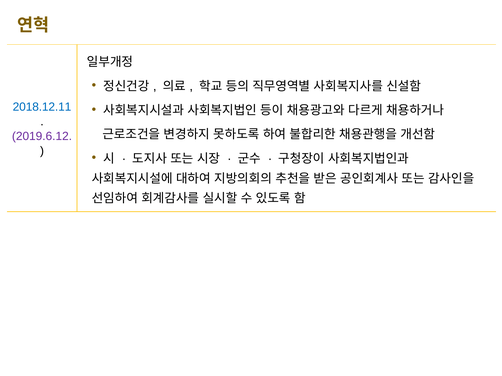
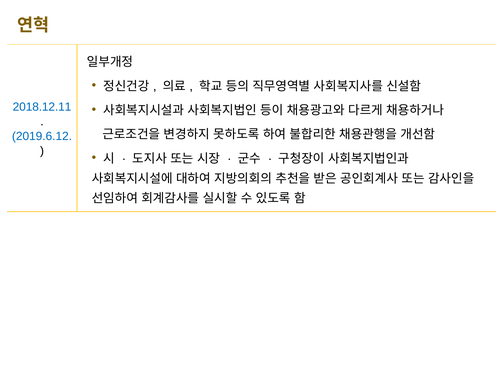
2019.6.12 colour: purple -> blue (42, 136)
